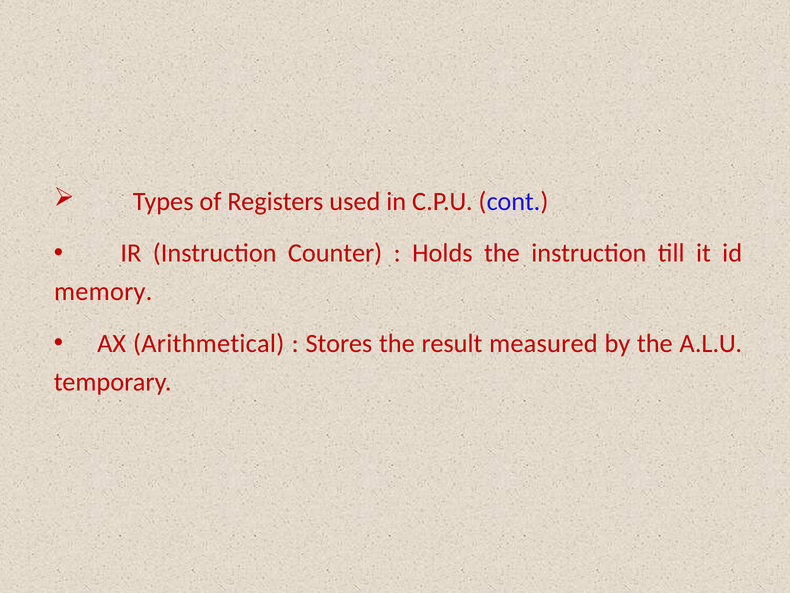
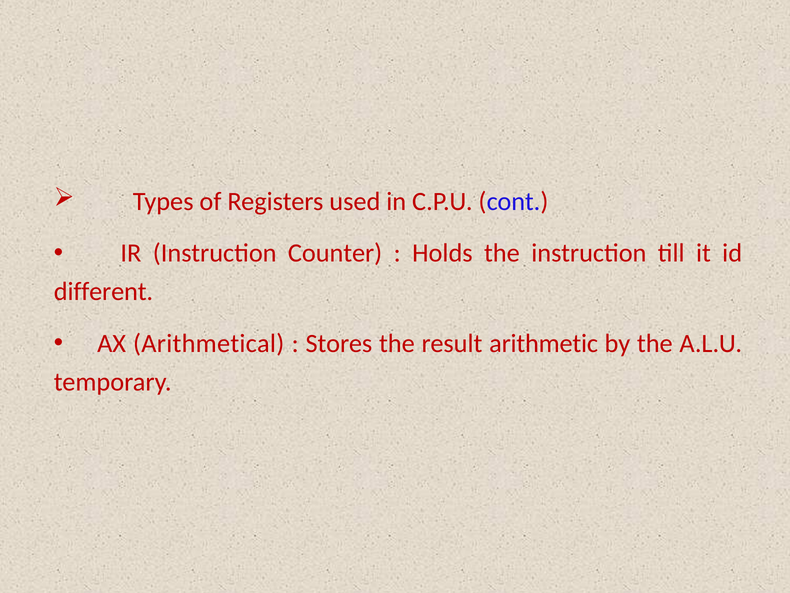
memory: memory -> different (103, 291)
measured: measured -> arithmetic (544, 343)
